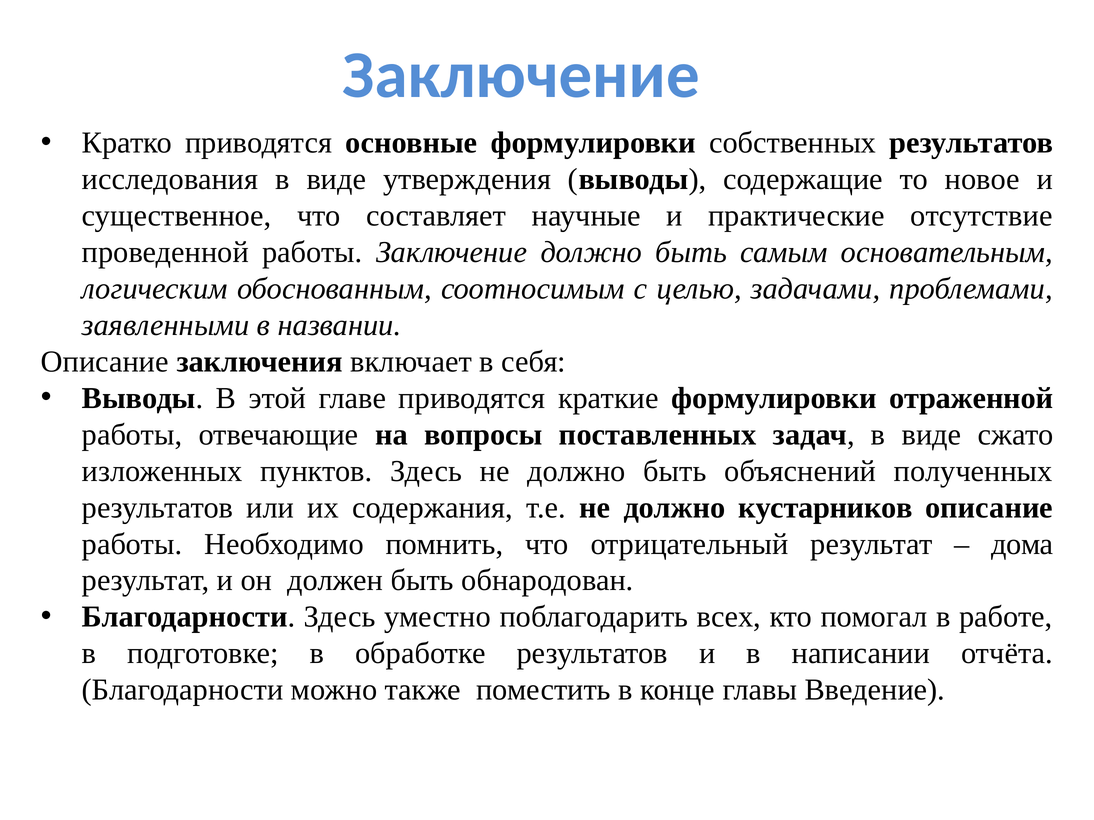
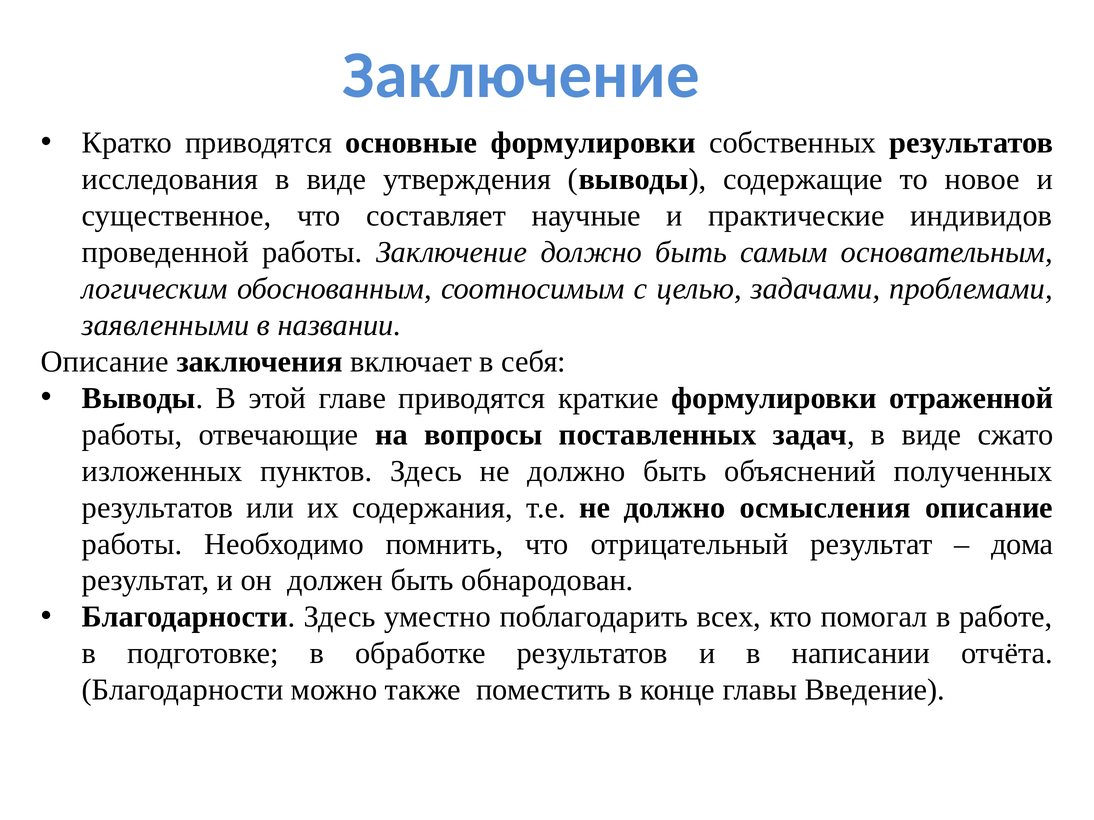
отсутствие: отсутствие -> индивидов (981, 216)
кустарников: кустарников -> осмысления (825, 508)
